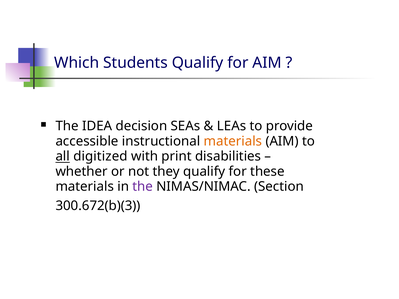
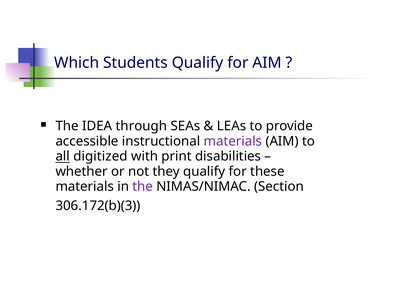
decision: decision -> through (141, 126)
materials colour: orange -> purple (233, 141)
300.672(b)(3: 300.672(b)(3 -> 306.172(b)(3 (98, 206)
